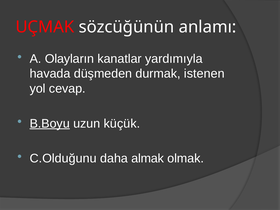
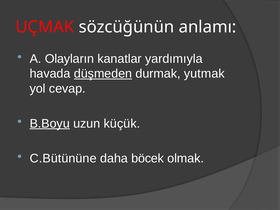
düşmeden underline: none -> present (103, 74)
istenen: istenen -> yutmak (204, 74)
C.Olduğunu: C.Olduğunu -> C.Bütününe (63, 158)
almak: almak -> böcek (148, 158)
